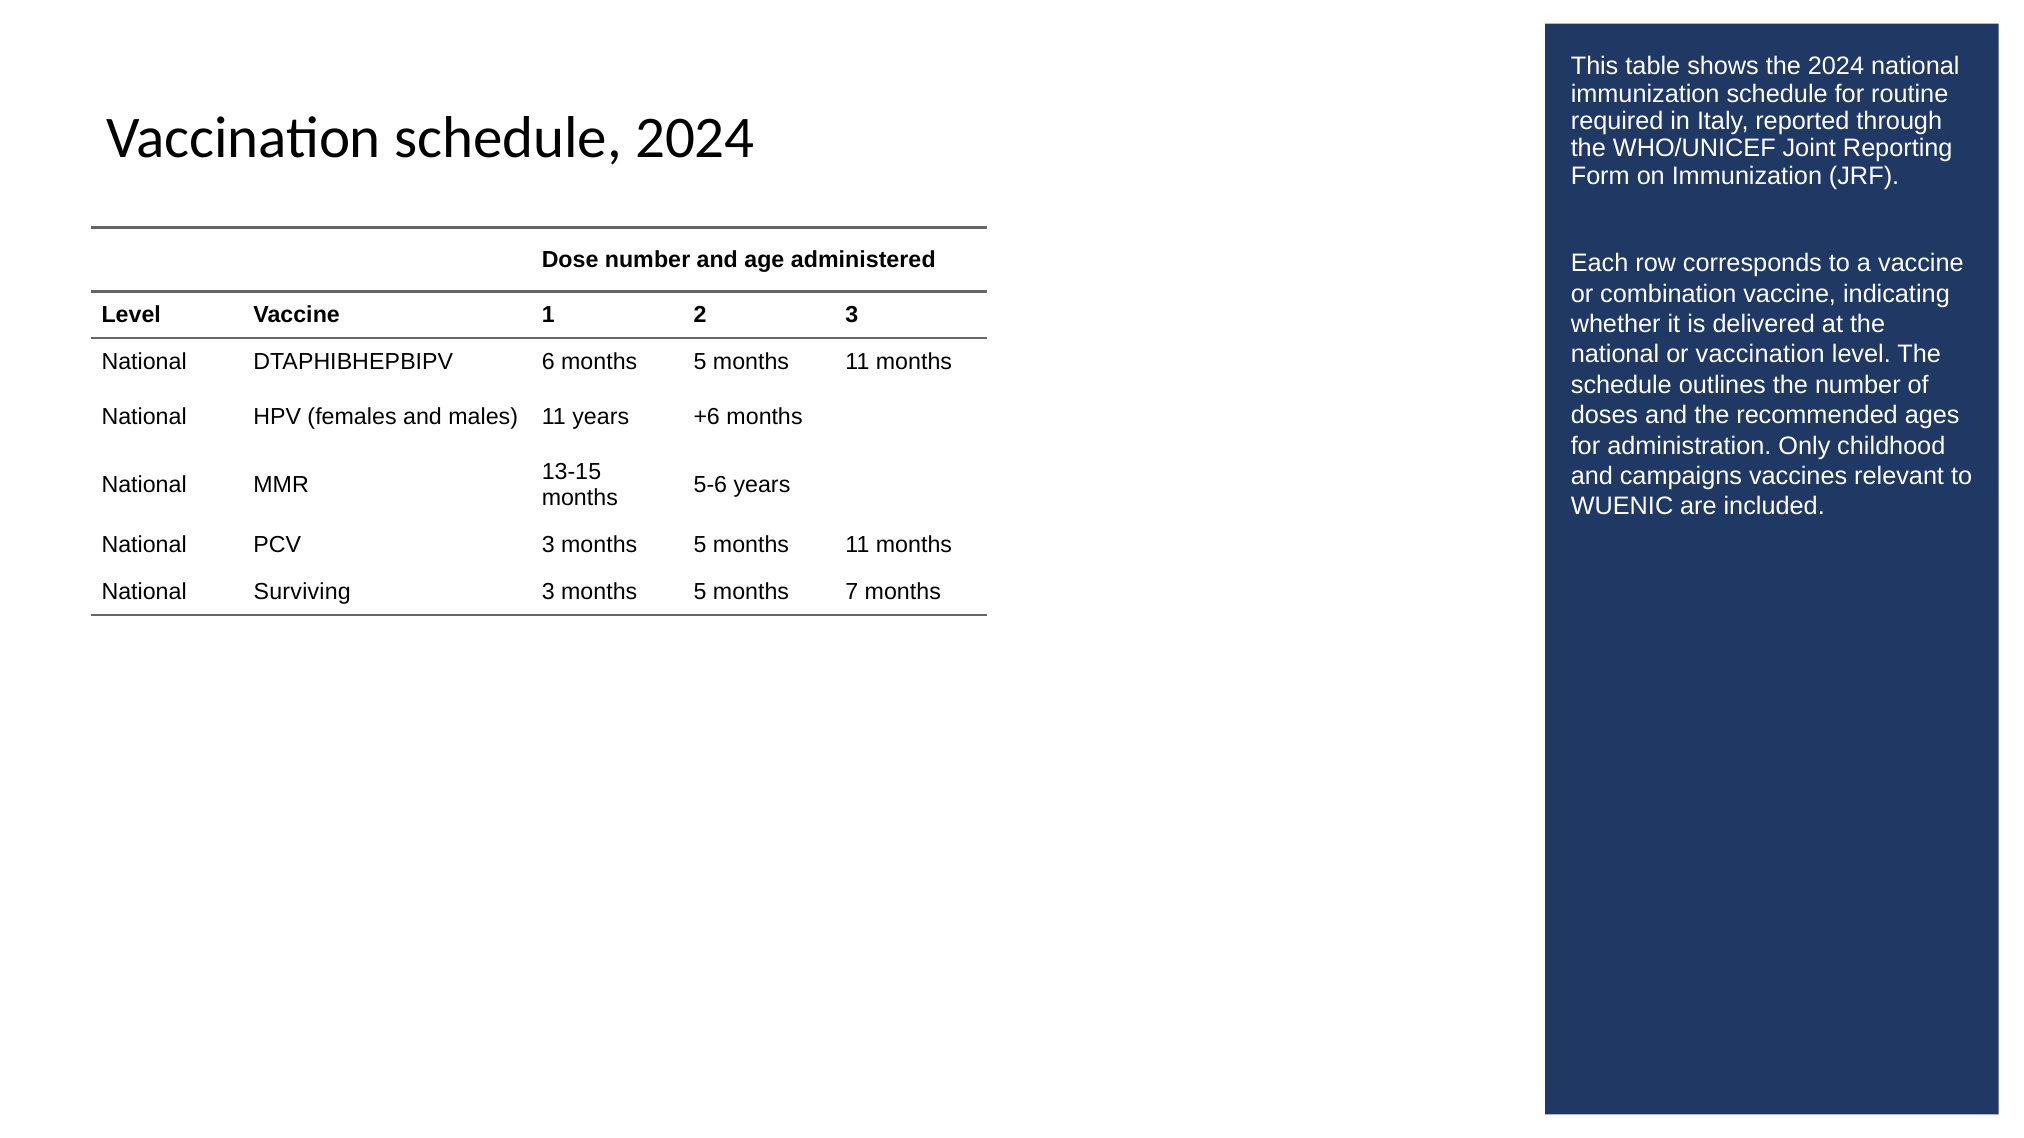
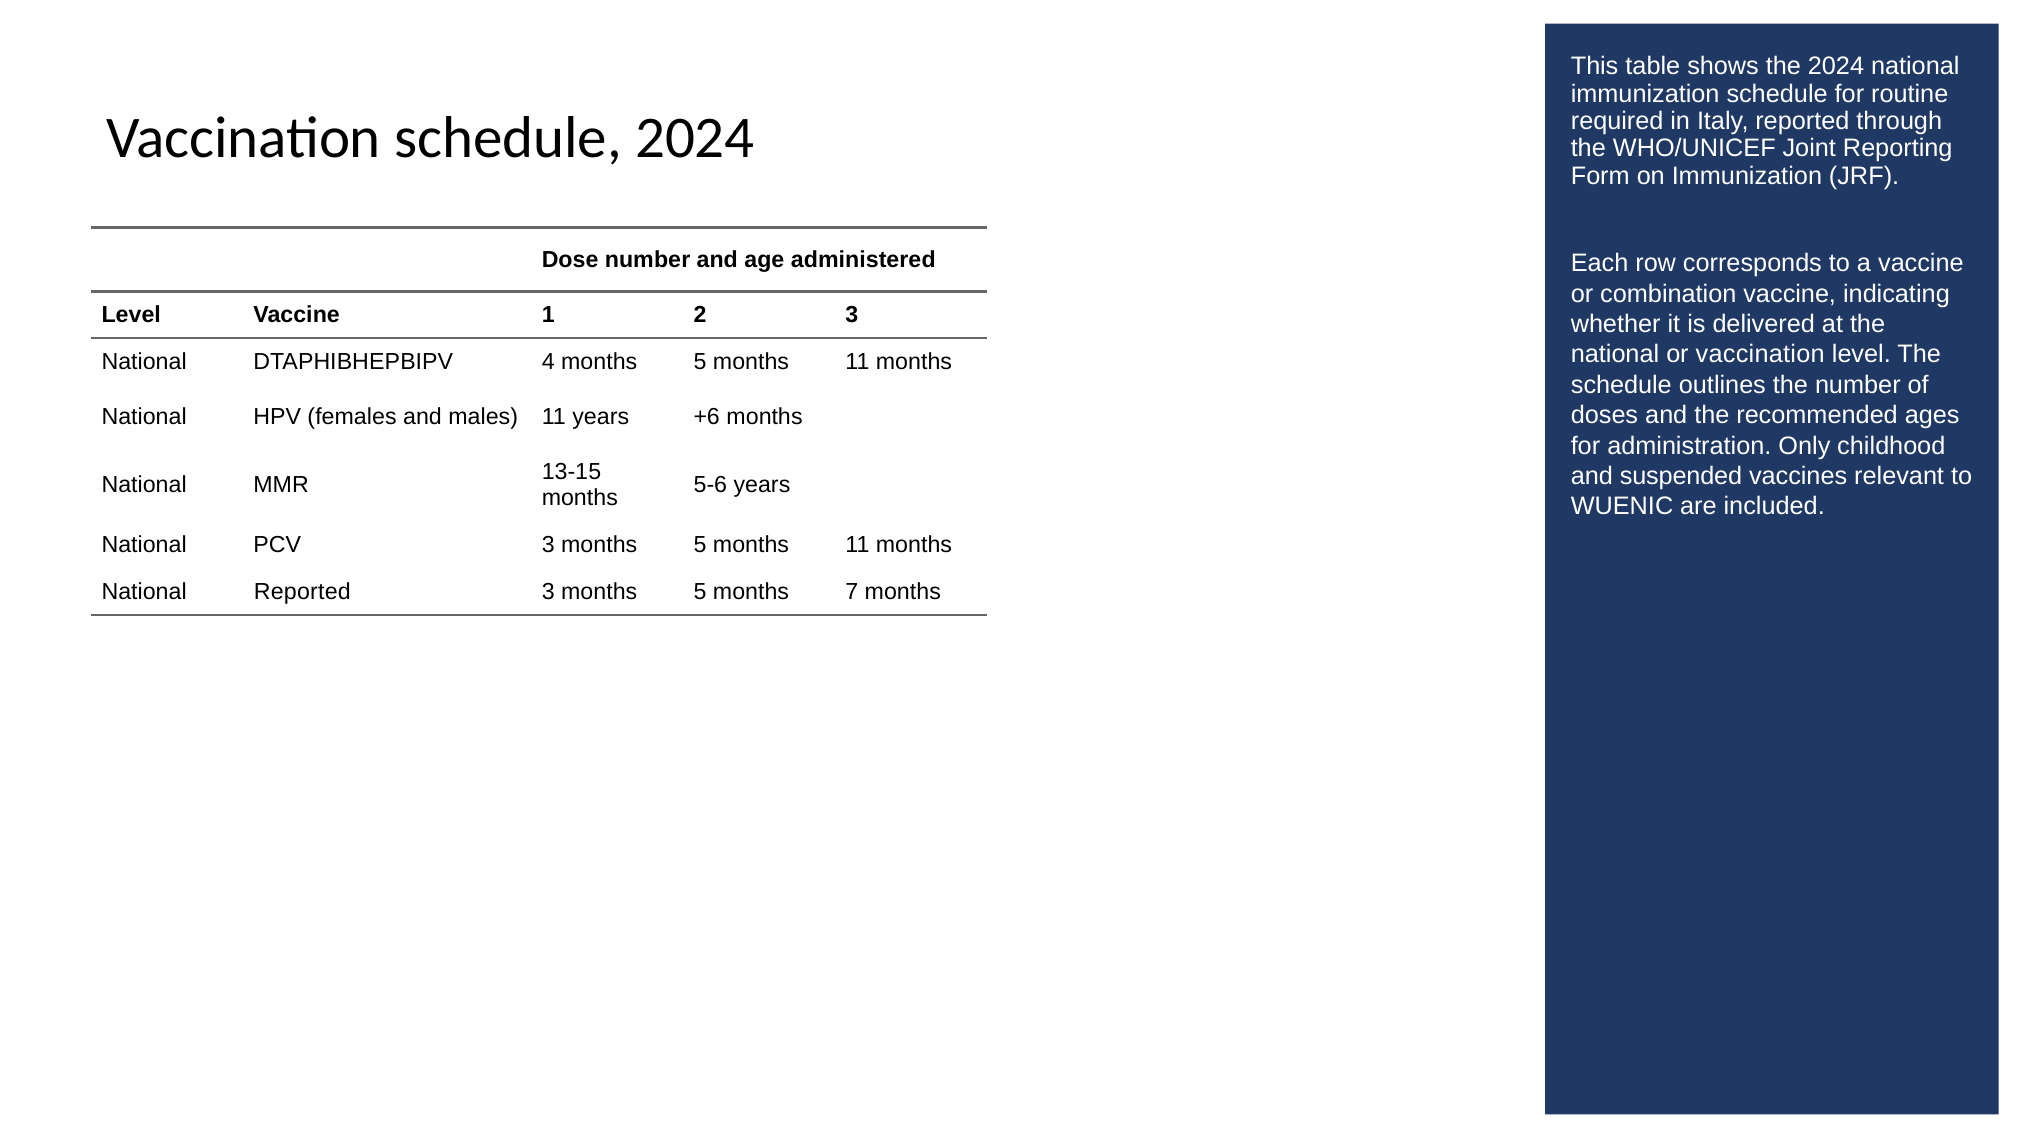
6: 6 -> 4 (548, 362)
campaigns: campaigns -> suspended (1681, 476)
National Surviving: Surviving -> Reported (302, 592)
